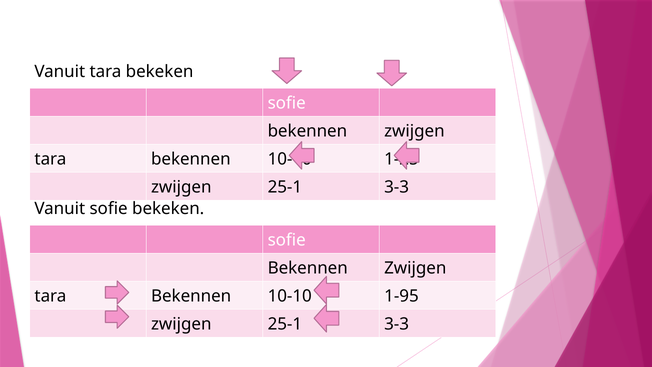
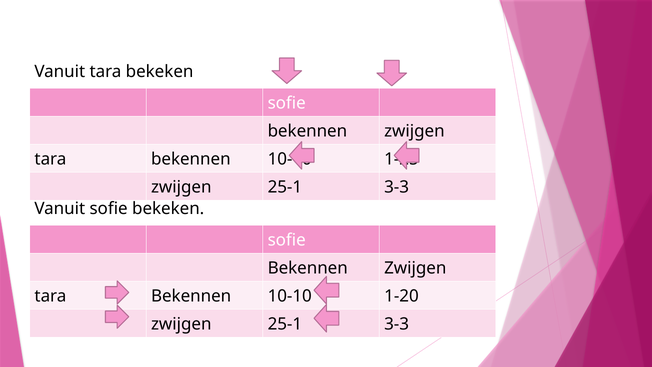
1-95: 1-95 -> 1-20 (401, 296)
